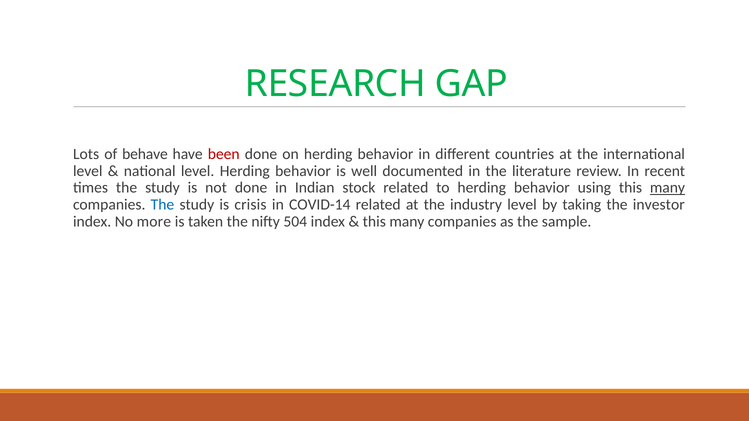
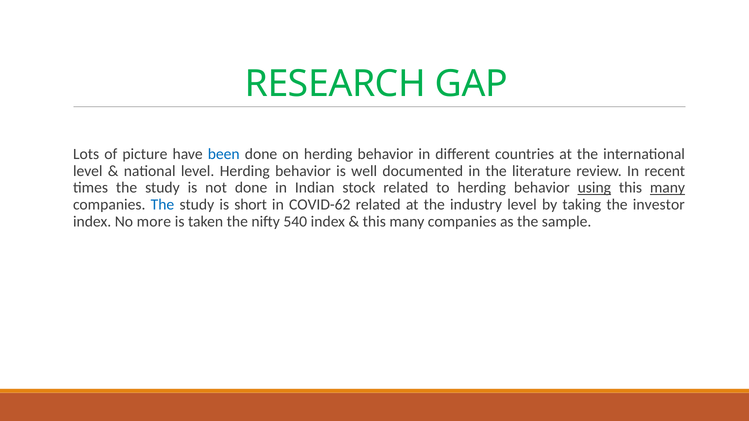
behave: behave -> picture (145, 154)
been colour: red -> blue (224, 154)
using underline: none -> present (594, 188)
crisis: crisis -> short (251, 205)
COVID-14: COVID-14 -> COVID-62 (320, 205)
504: 504 -> 540 (295, 222)
